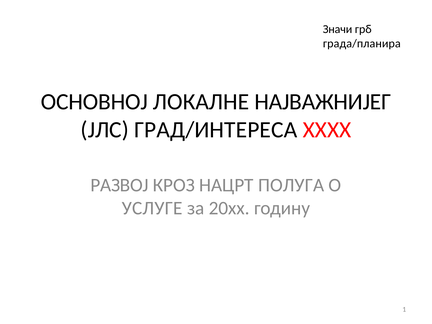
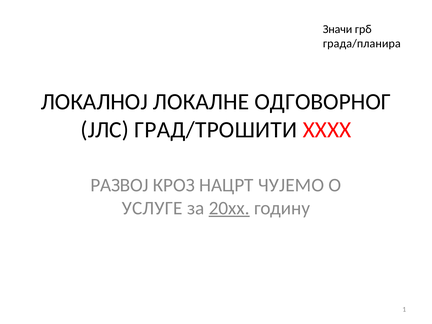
ОСНОВНОЈ: ОСНОВНОЈ -> ЛОКАЛНОЈ (94, 102)
НАЈВАЖНИЈЕГ: НАЈВАЖНИЈЕГ -> ОДГОВОРНОГ (323, 102)
ГРАД/ИНТЕРЕСА: ГРАД/ИНТЕРЕСА -> ГРАД/ТРОШИТИ (216, 130)
ПОЛУГА: ПОЛУГА -> ЧУЈЕМО (291, 185)
20хх underline: none -> present (229, 208)
